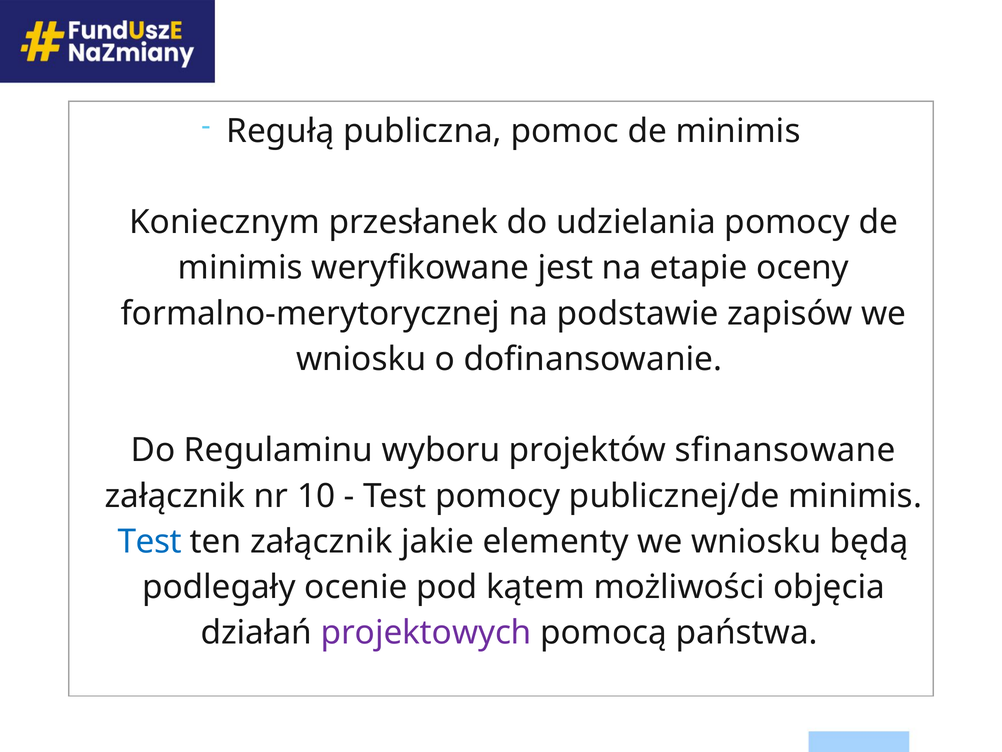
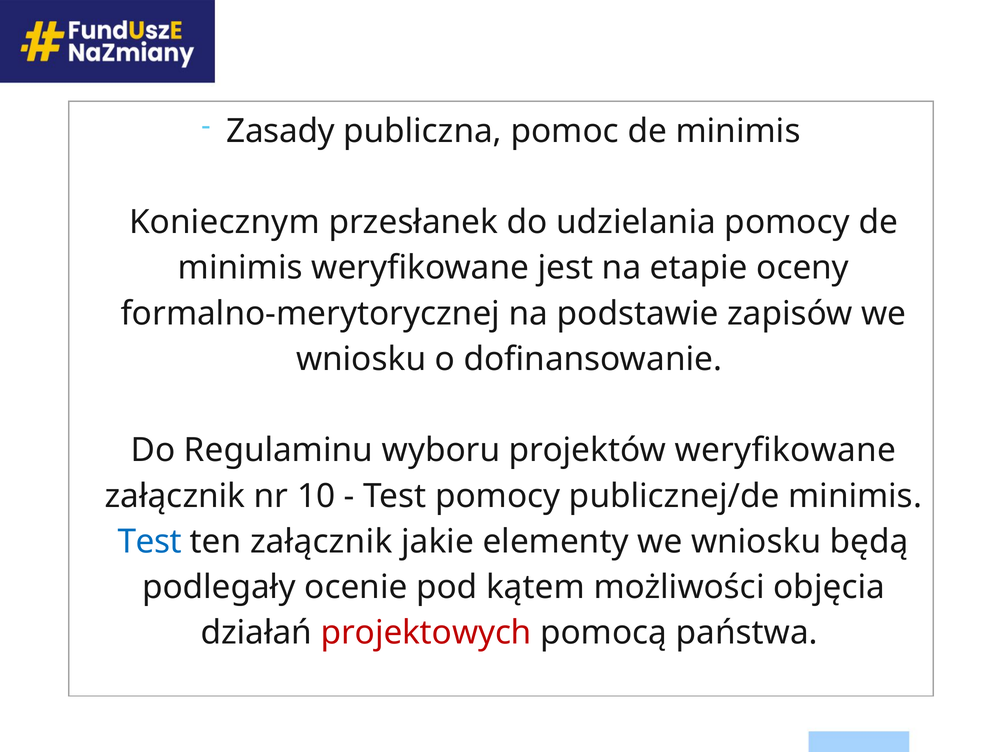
Regułą: Regułą -> Zasady (281, 131)
projektów sfinansowane: sfinansowane -> weryfikowane (785, 450)
projektowych colour: purple -> red (426, 633)
